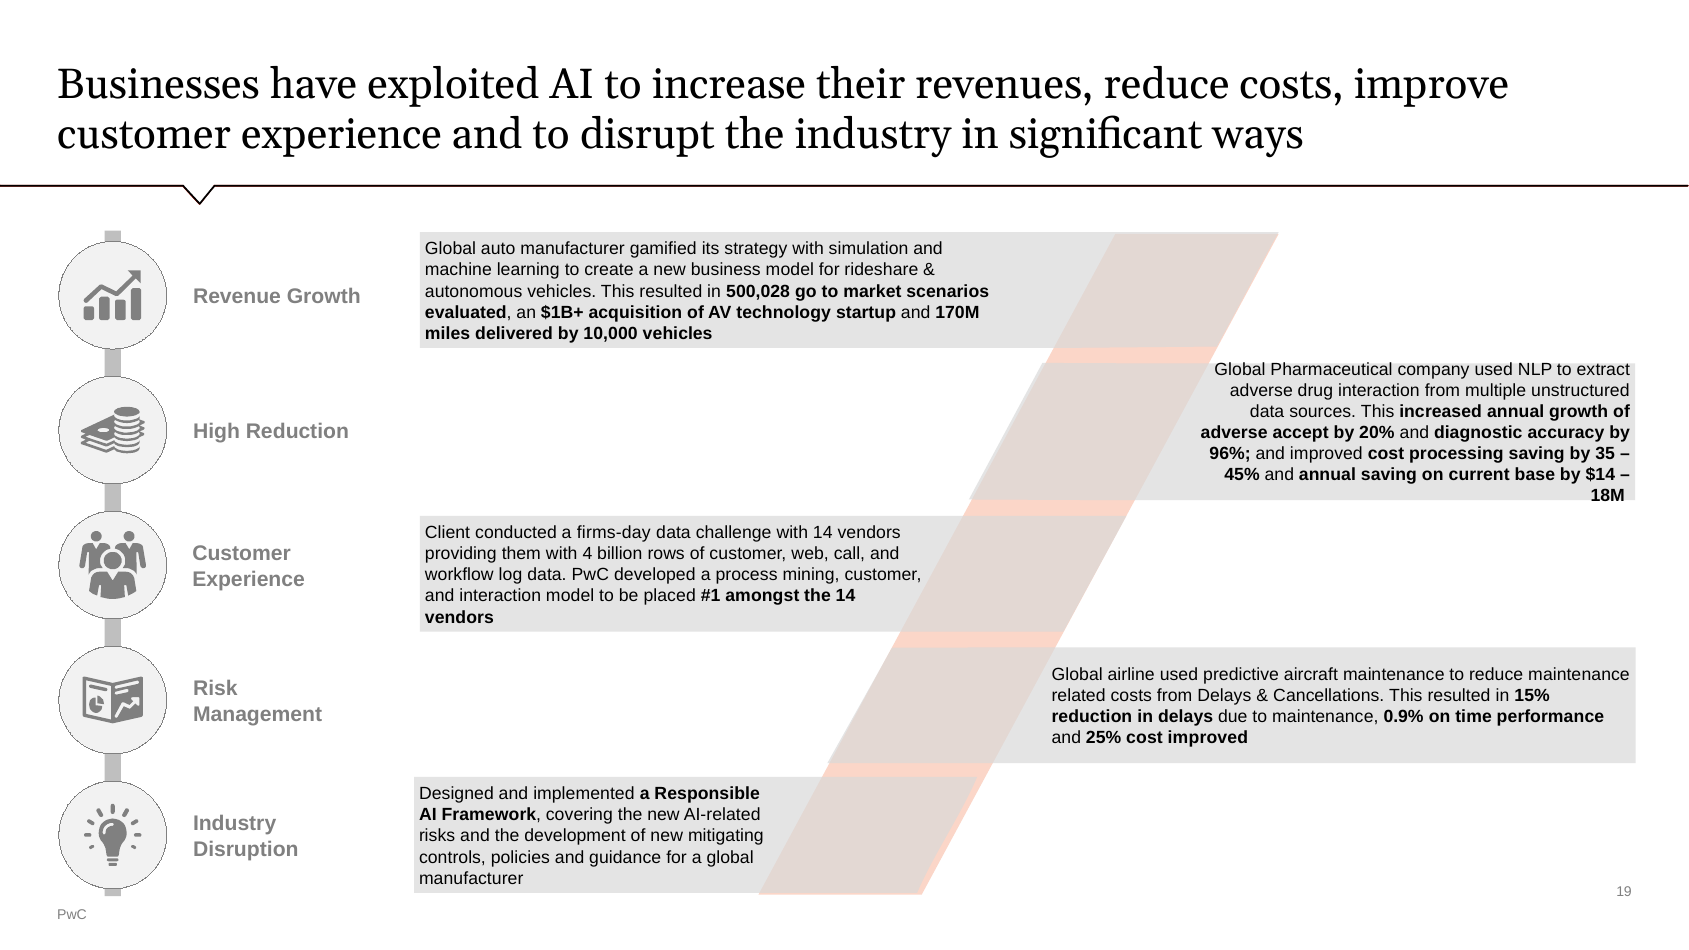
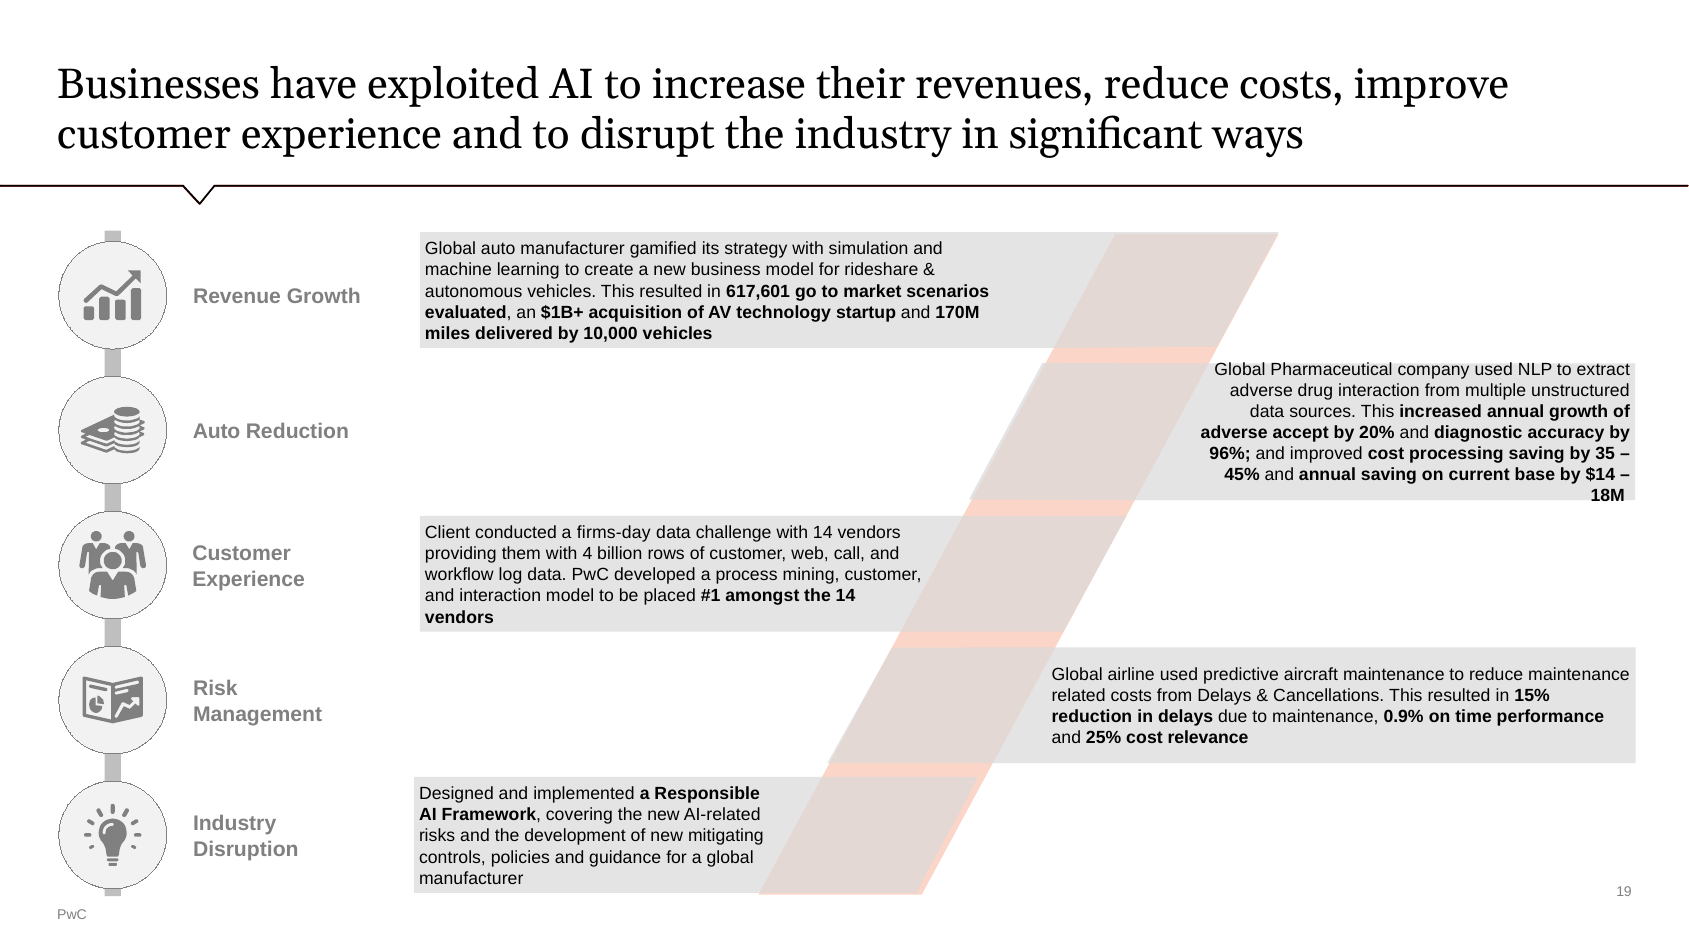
500,028: 500,028 -> 617,601 (758, 291)
High: High -> Auto (217, 432)
cost improved: improved -> relevance (1208, 738)
